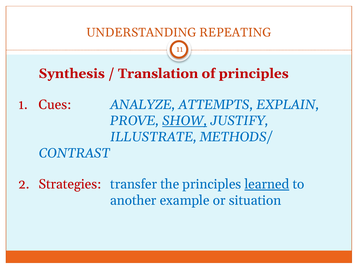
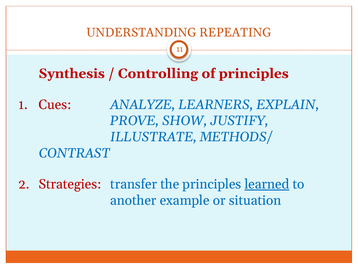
Translation: Translation -> Controlling (158, 73)
ATTEMPTS: ATTEMPTS -> LEARNERS (216, 104)
SHOW underline: present -> none (185, 121)
